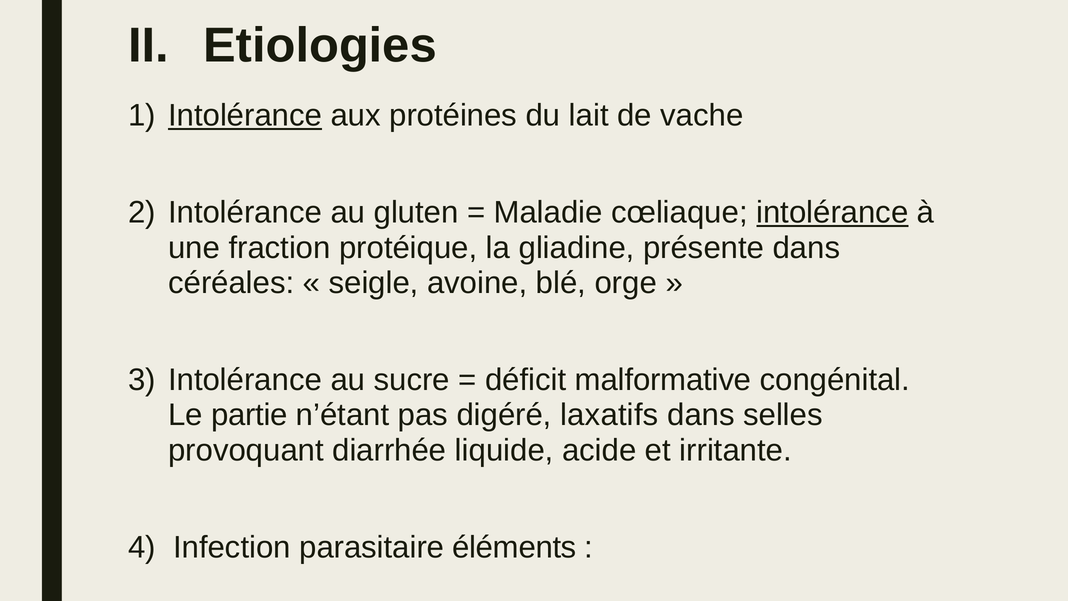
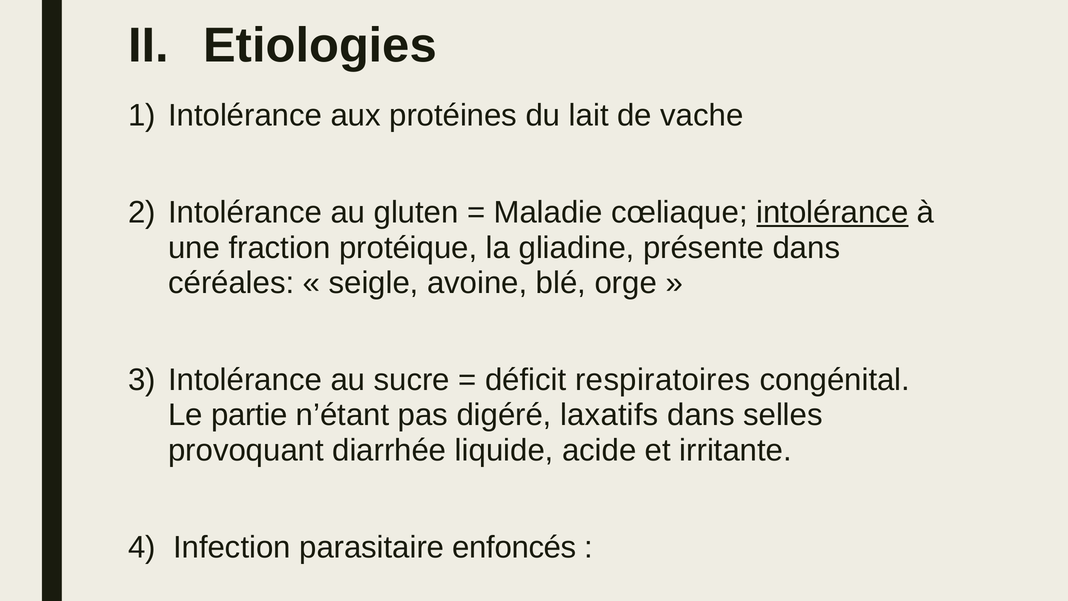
Intolérance underline: present -> none (245, 115)
malformative: malformative -> respiratoires (663, 380)
éléments: éléments -> enfoncés (514, 547)
